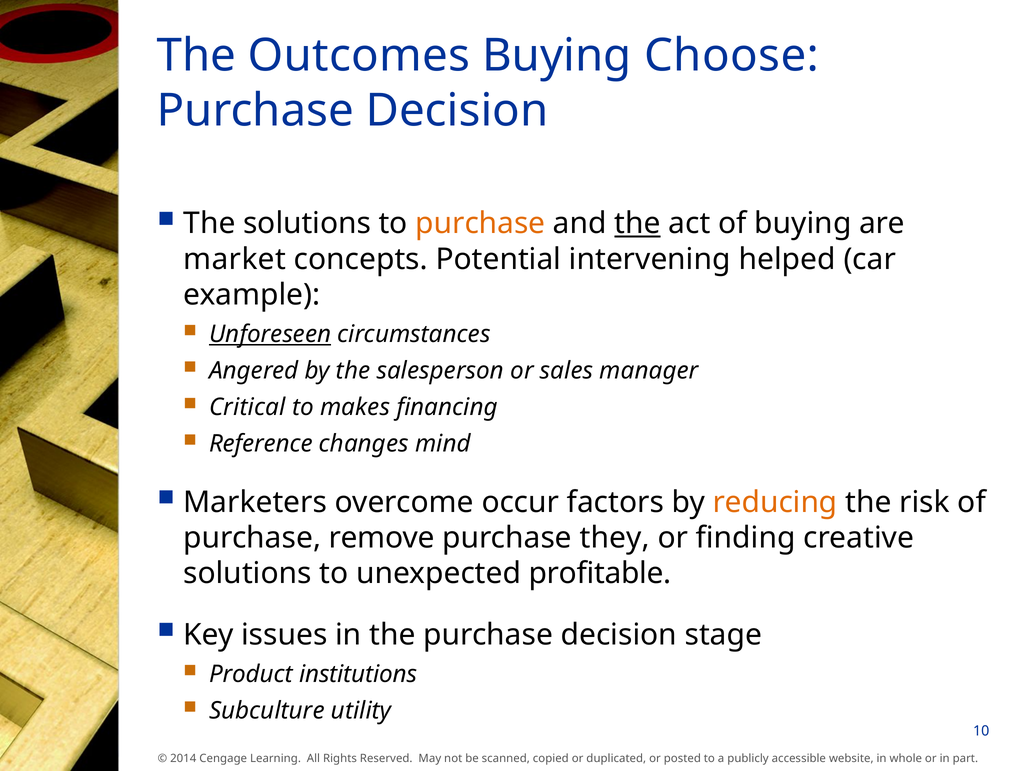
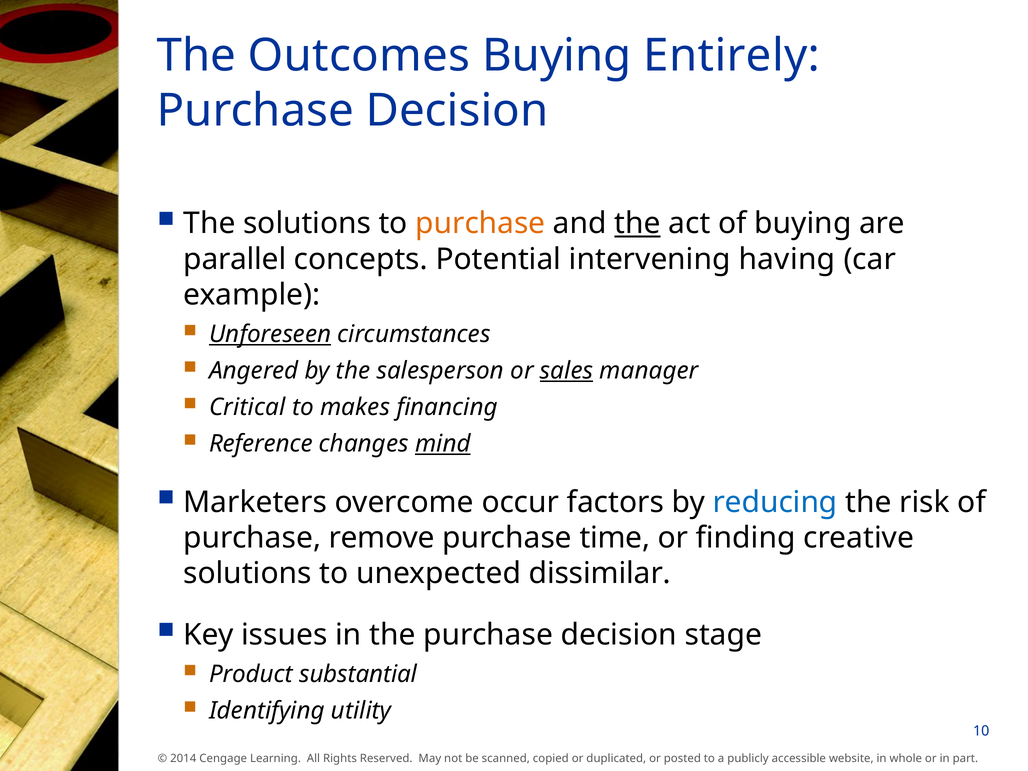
Choose: Choose -> Entirely (732, 56)
market: market -> parallel (235, 259)
helped: helped -> having (787, 259)
sales underline: none -> present (567, 371)
mind underline: none -> present (443, 444)
reducing colour: orange -> blue (775, 502)
they: they -> time (615, 538)
profitable: profitable -> dissimilar (600, 573)
institutions: institutions -> substantial (358, 674)
Subculture: Subculture -> Identifying (267, 711)
